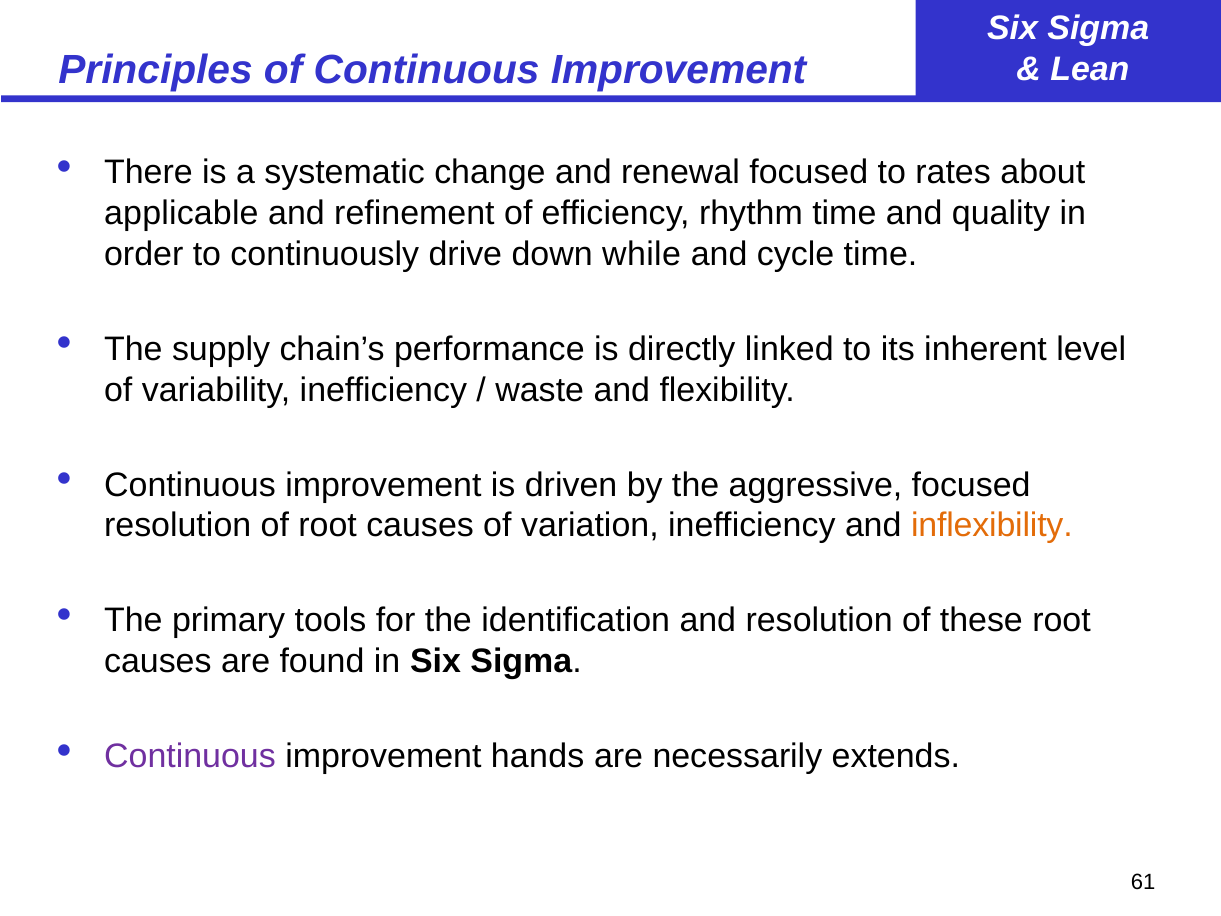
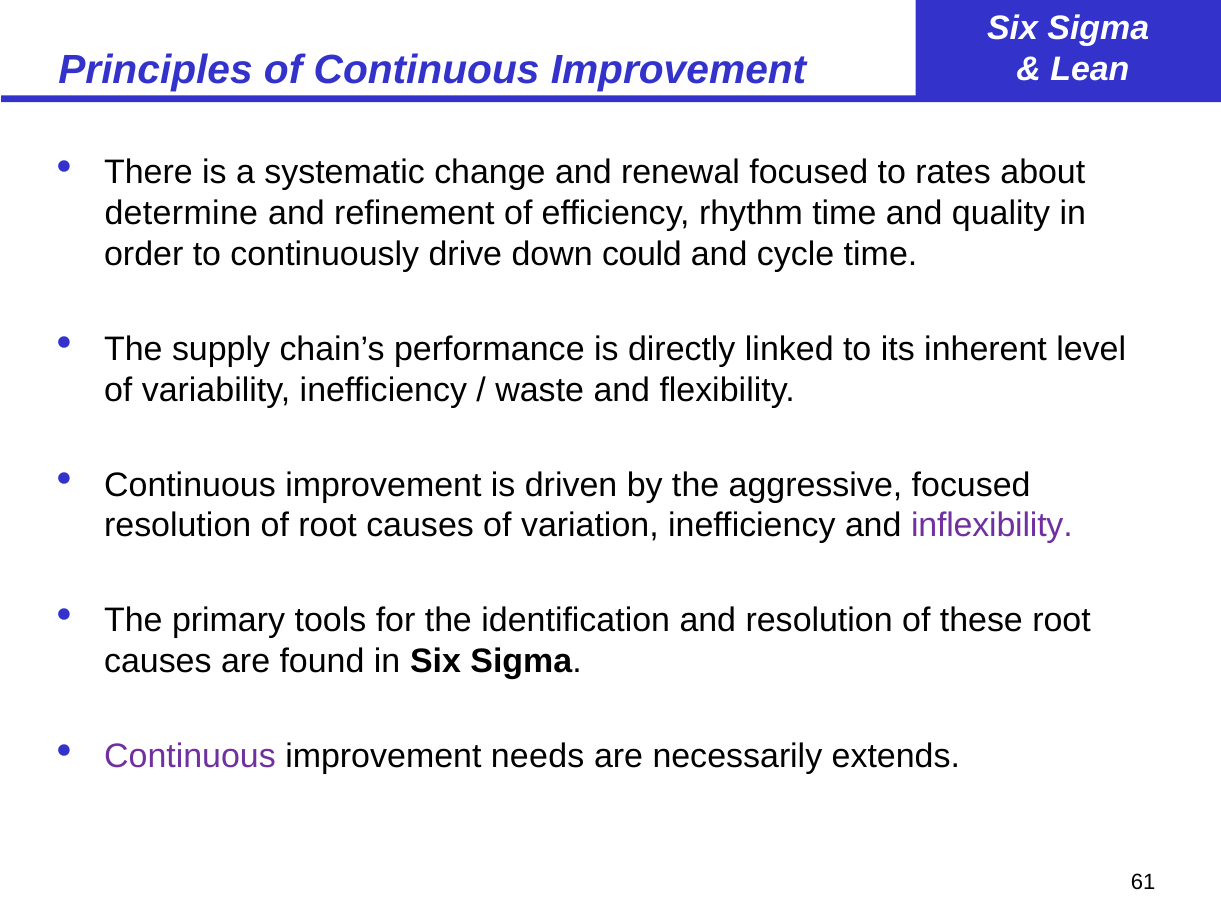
applicable: applicable -> determine (181, 213)
while: while -> could (642, 254)
inflexibility colour: orange -> purple (992, 525)
hands: hands -> needs (538, 756)
